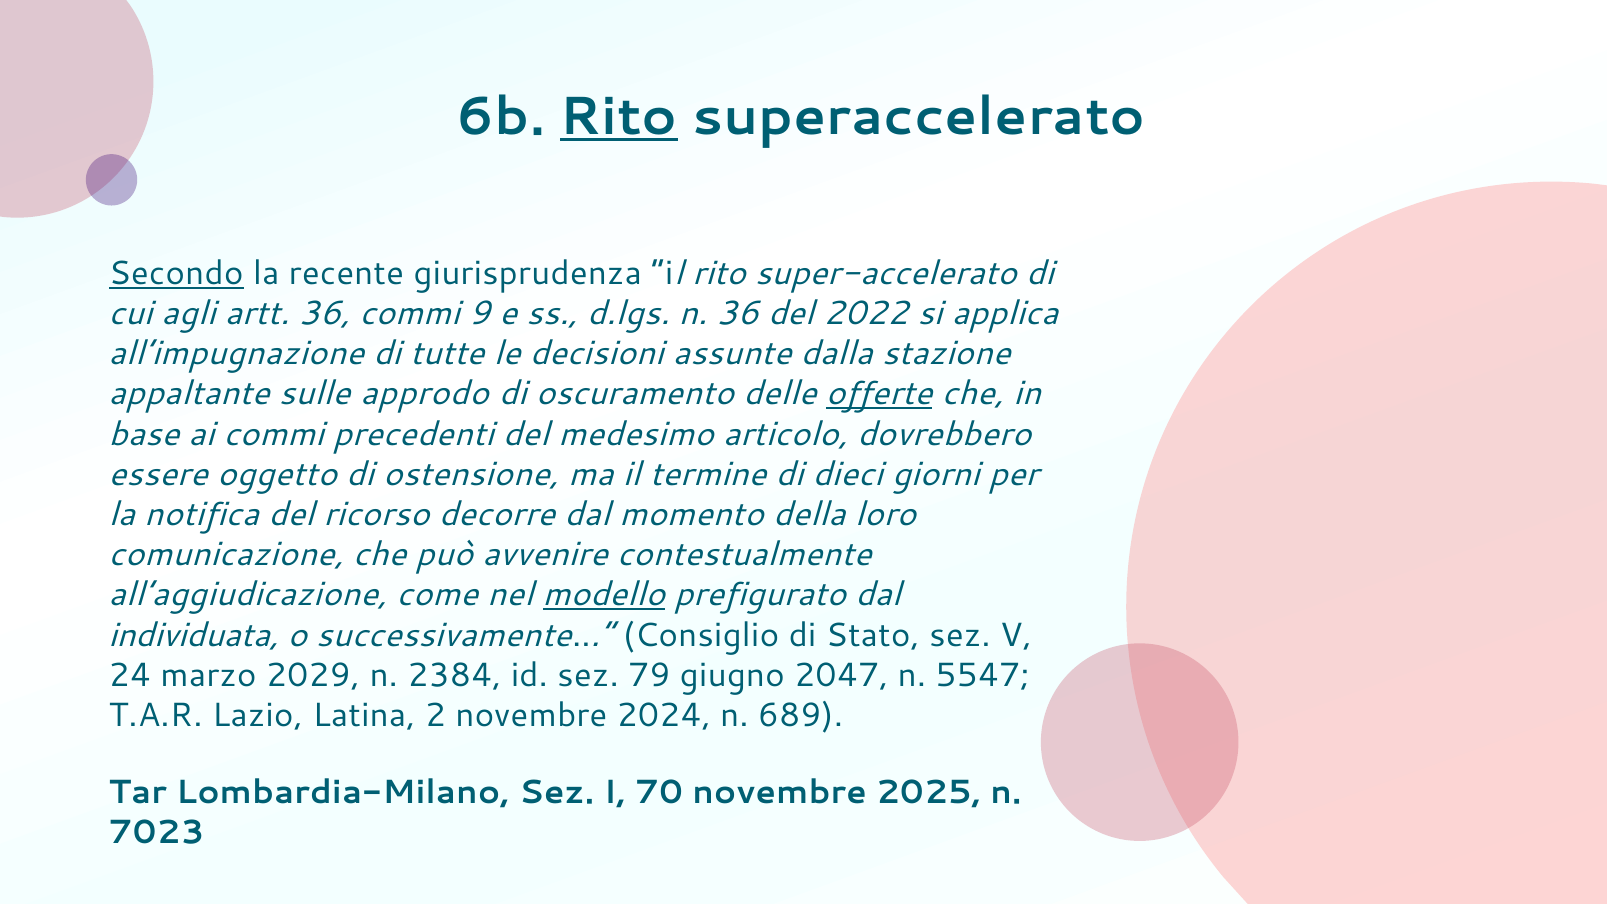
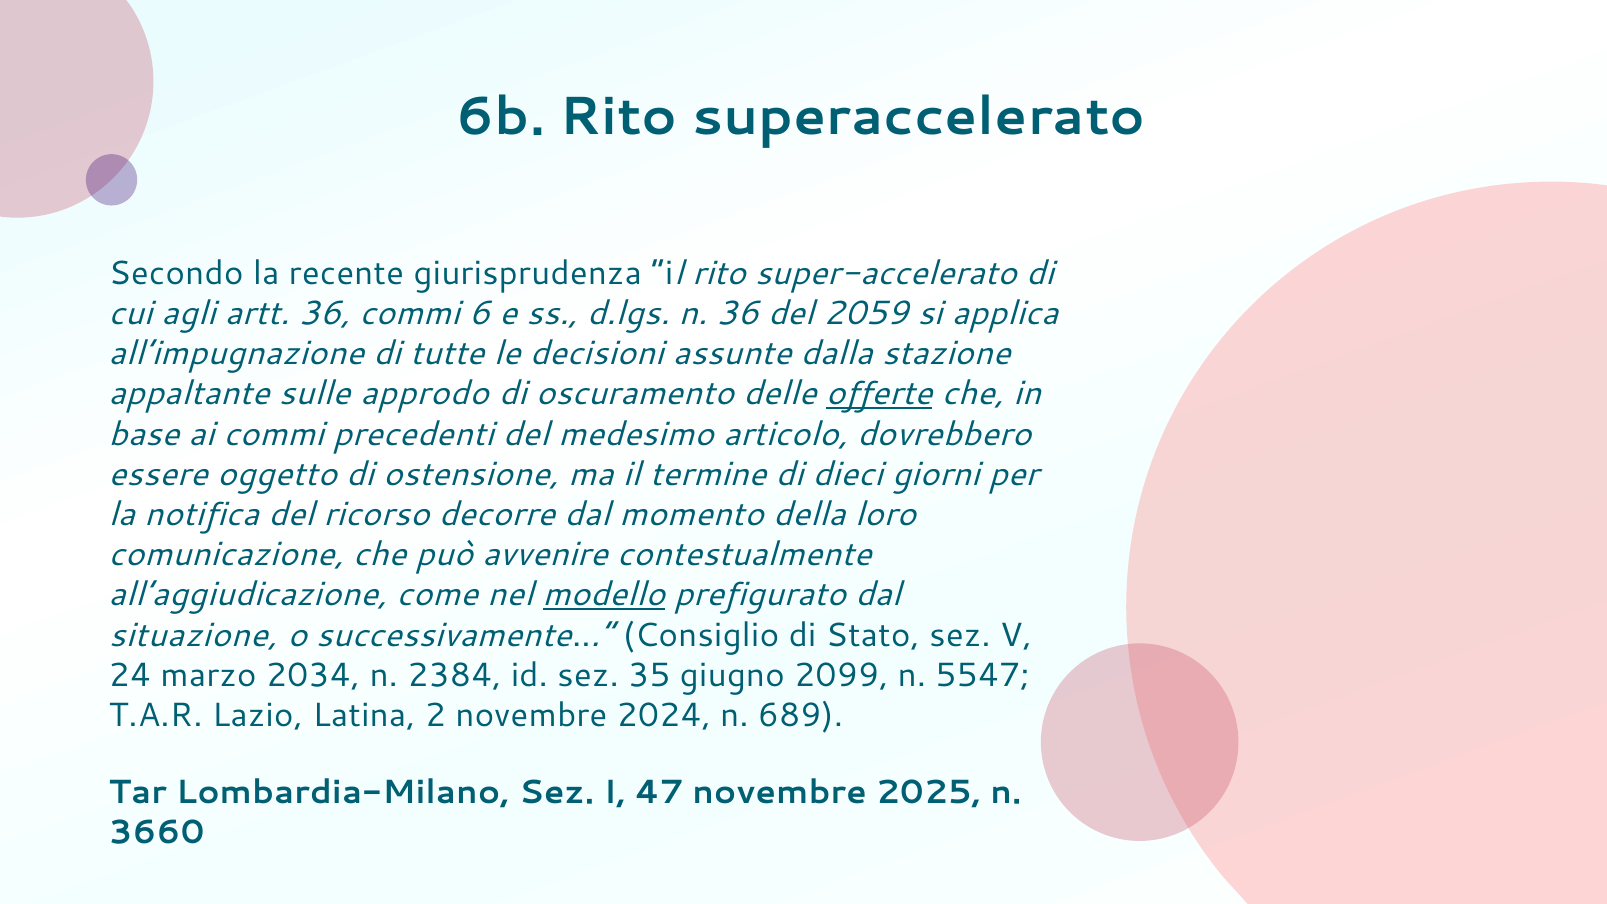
Rito underline: present -> none (619, 117)
Secondo underline: present -> none (176, 273)
9: 9 -> 6 (480, 314)
2022: 2022 -> 2059 (866, 314)
individuata: individuata -> situazione (193, 635)
2029: 2029 -> 2034 (313, 675)
79: 79 -> 35 (649, 675)
2047: 2047 -> 2099 (841, 675)
70: 70 -> 47 (659, 792)
7023: 7023 -> 3660 (157, 833)
